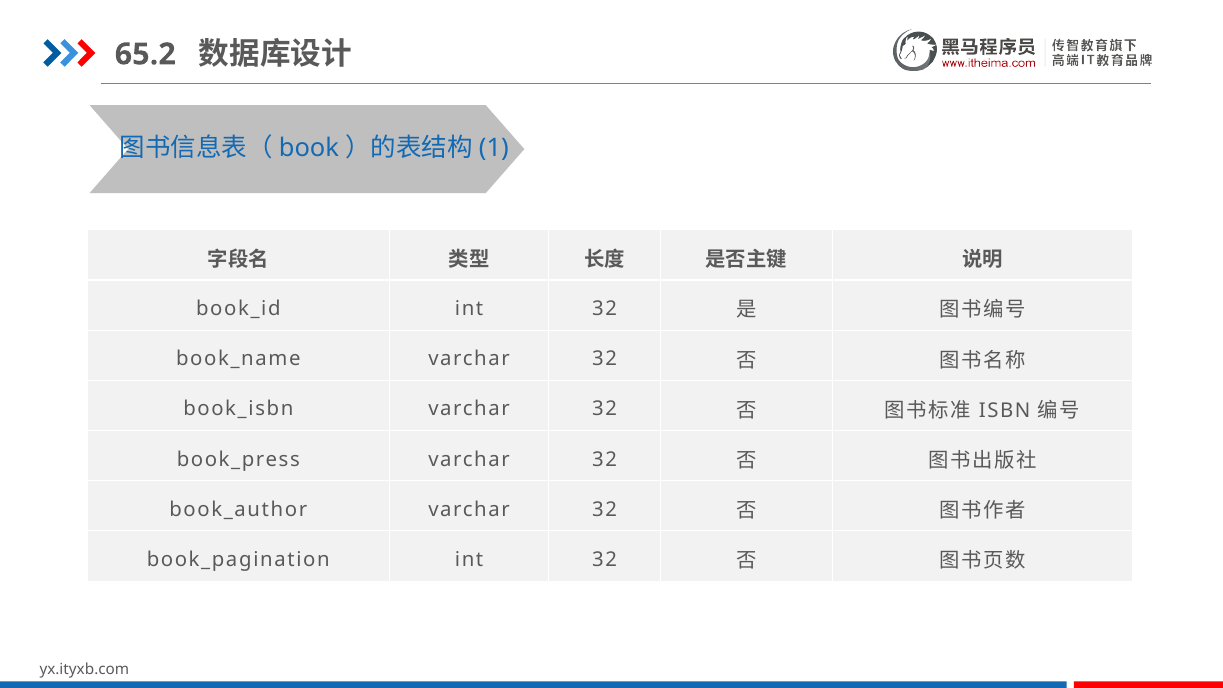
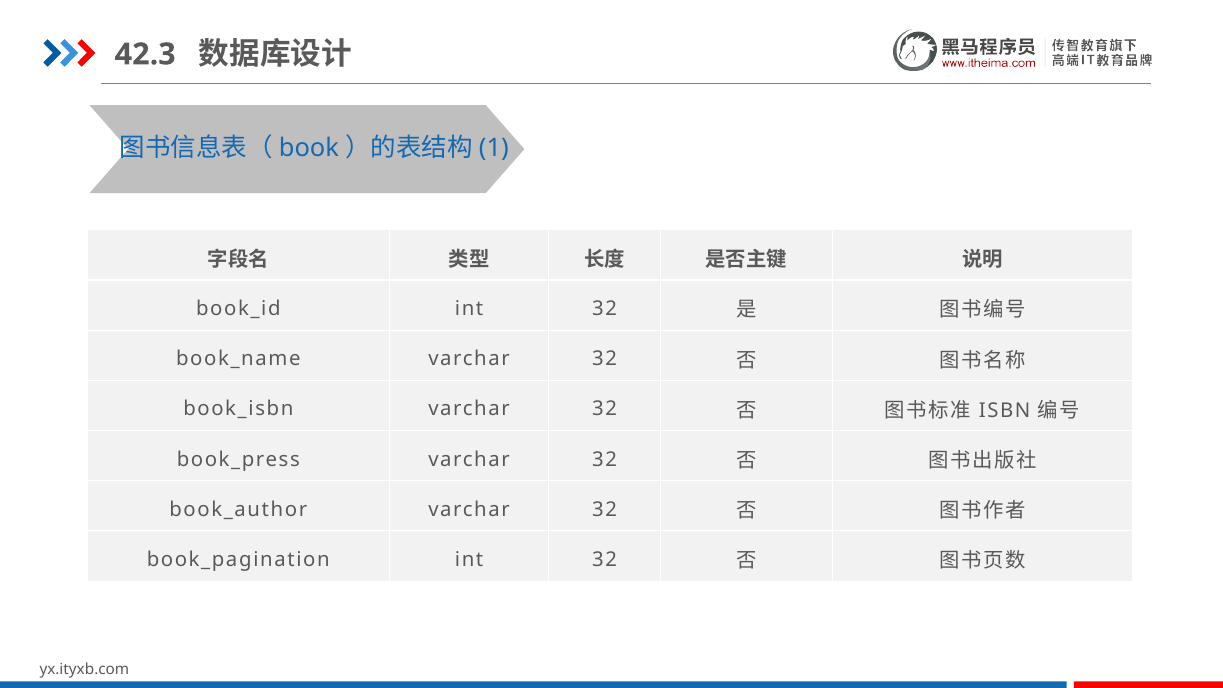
65.2: 65.2 -> 42.3 (145, 54)
